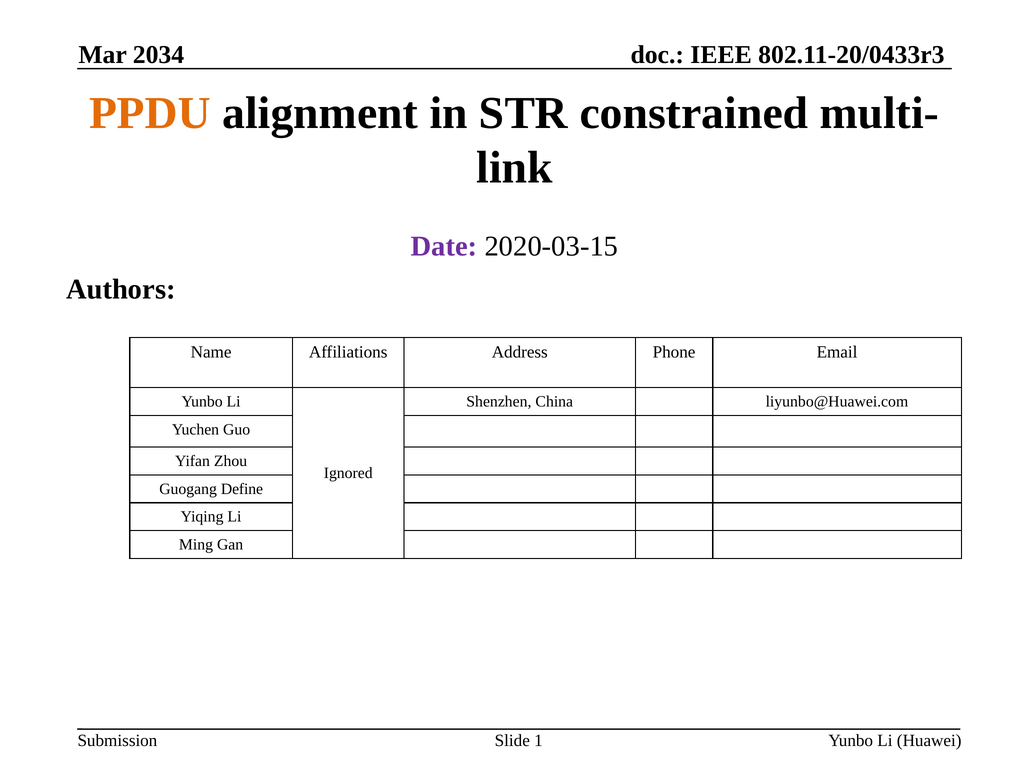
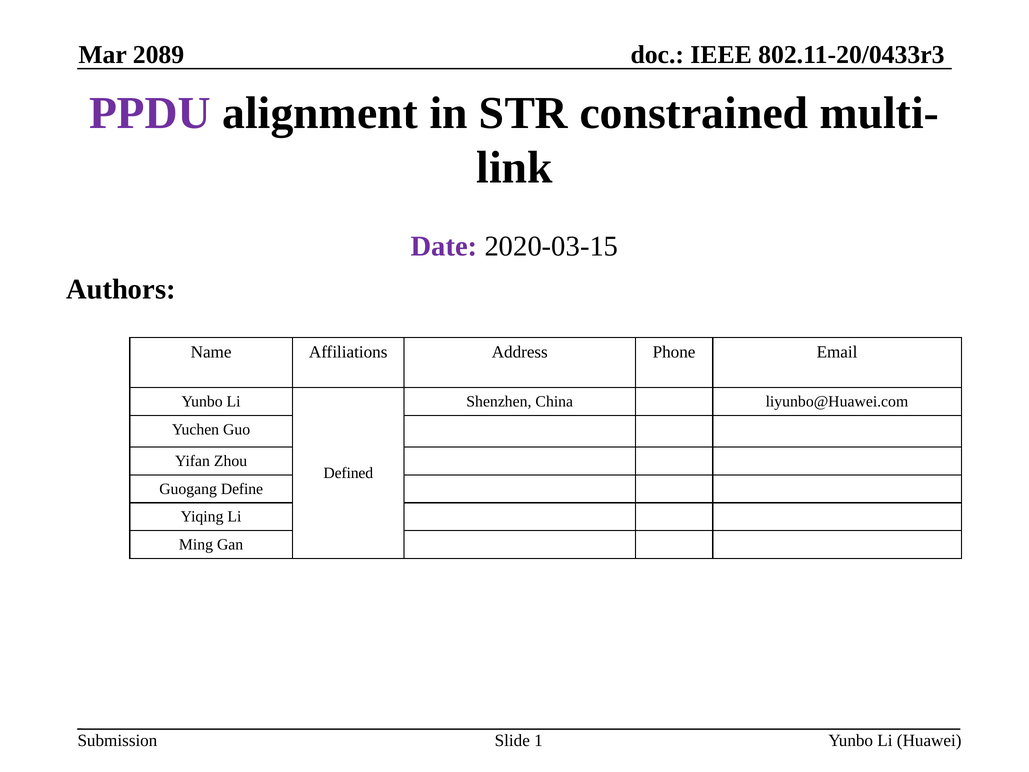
2034: 2034 -> 2089 (158, 55)
PPDU colour: orange -> purple (150, 113)
Ignored: Ignored -> Defined (348, 473)
